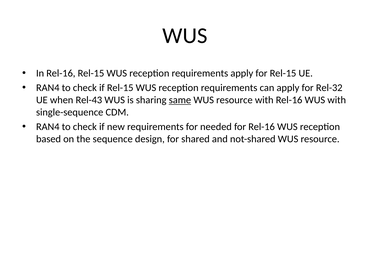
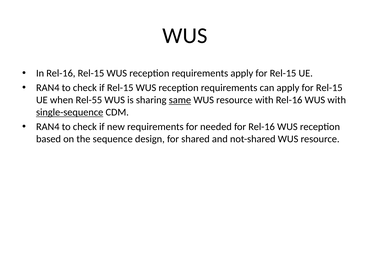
can apply for Rel-32: Rel-32 -> Rel-15 (329, 88)
Rel-43: Rel-43 -> Rel-55 (89, 100)
single-sequence underline: none -> present (70, 113)
